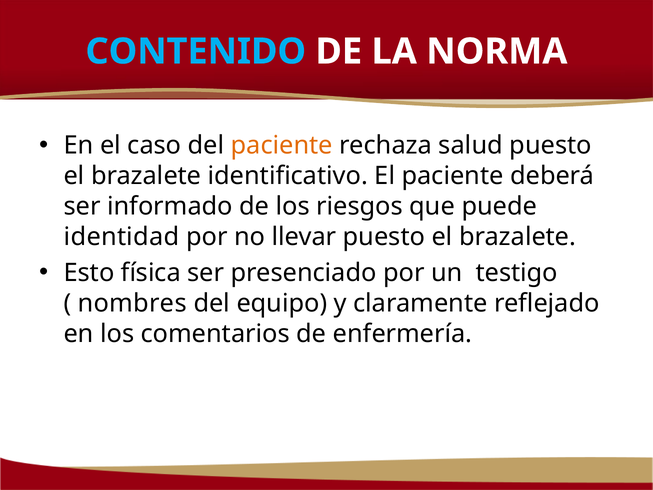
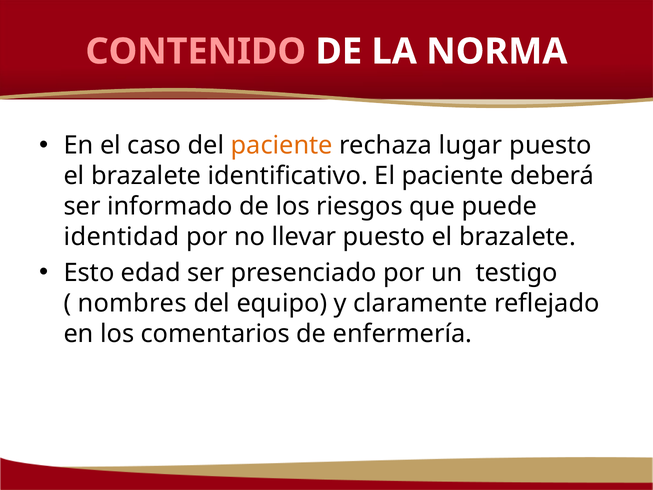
CONTENIDO colour: light blue -> pink (196, 52)
salud: salud -> lugar (471, 145)
física: física -> edad (151, 272)
